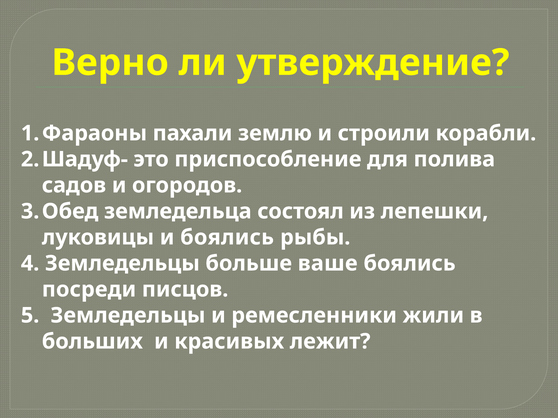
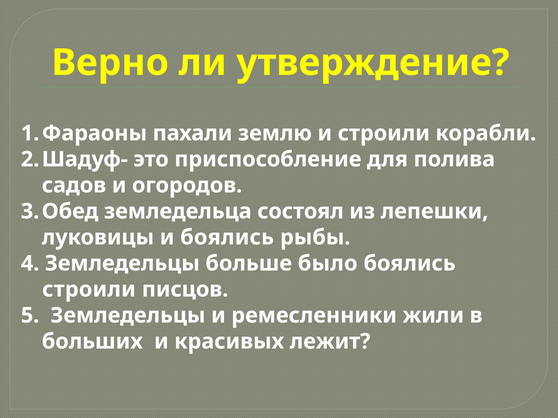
ваше: ваше -> было (328, 264)
посреди: посреди -> строили (89, 290)
